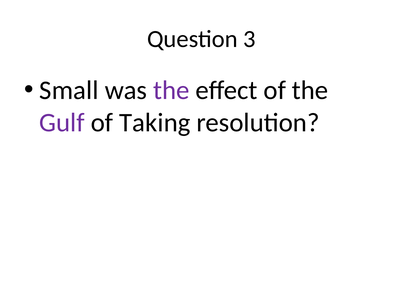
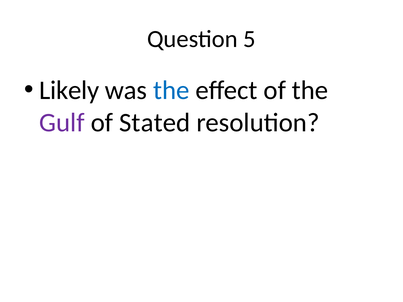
3: 3 -> 5 (250, 39)
Small: Small -> Likely (69, 91)
the colour: purple -> blue (171, 91)
Taking: Taking -> Stated (155, 123)
